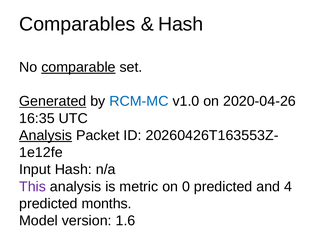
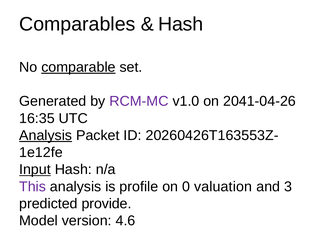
Generated underline: present -> none (53, 101)
RCM-MC colour: blue -> purple (139, 101)
2020-04-26: 2020-04-26 -> 2041-04-26 (259, 101)
Input underline: none -> present (35, 170)
metric: metric -> profile (139, 187)
0 predicted: predicted -> valuation (223, 187)
4: 4 -> 3 (288, 187)
months: months -> provide (107, 204)
1.6: 1.6 -> 4.6 (126, 221)
